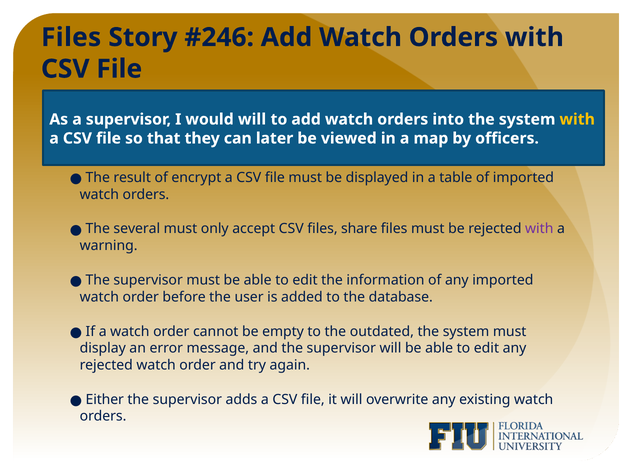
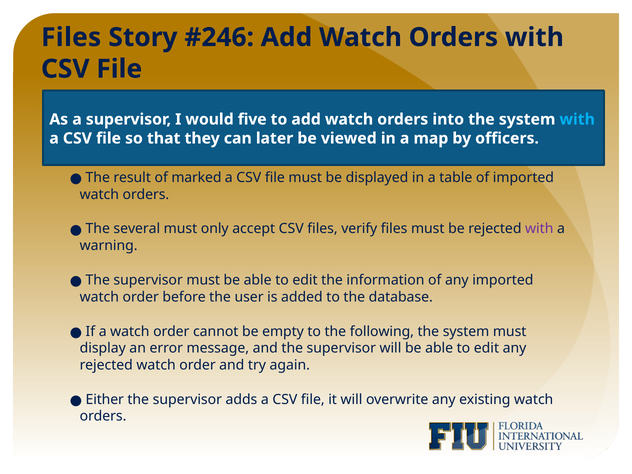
would will: will -> five (252, 119)
with colour: yellow -> light blue (577, 119)
encrypt: encrypt -> marked (196, 178)
share: share -> verify (359, 229)
outdated: outdated -> following (382, 331)
